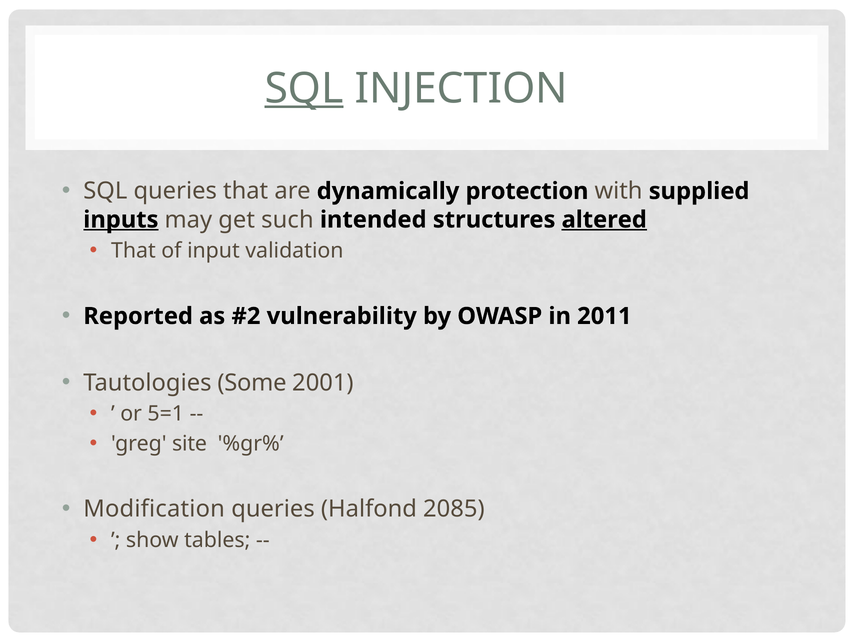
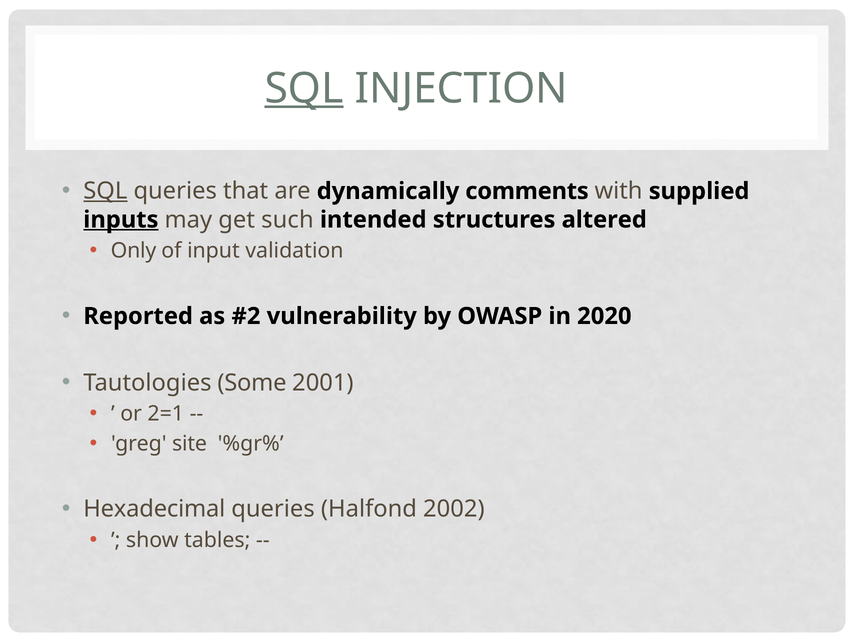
SQL underline: none -> present (105, 191)
protection: protection -> comments (527, 191)
altered underline: present -> none (604, 220)
That: That -> Only (133, 251)
2011: 2011 -> 2020 (604, 316)
5=1: 5=1 -> 2=1 (166, 414)
Modification: Modification -> Hexadecimal (154, 509)
2085: 2085 -> 2002 (454, 509)
